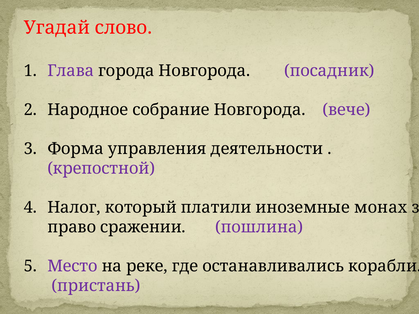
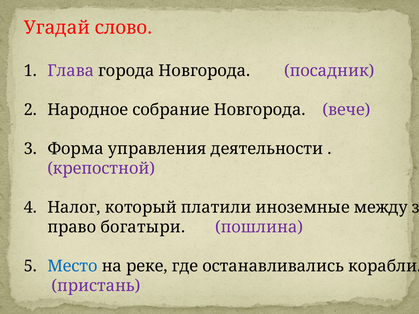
монах: монах -> между (381, 208)
сражении: сражении -> богатыри (143, 227)
Место colour: purple -> blue (72, 266)
